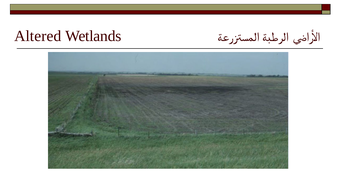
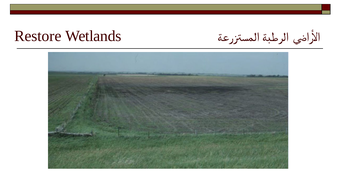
Altered: Altered -> Restore (38, 36)
